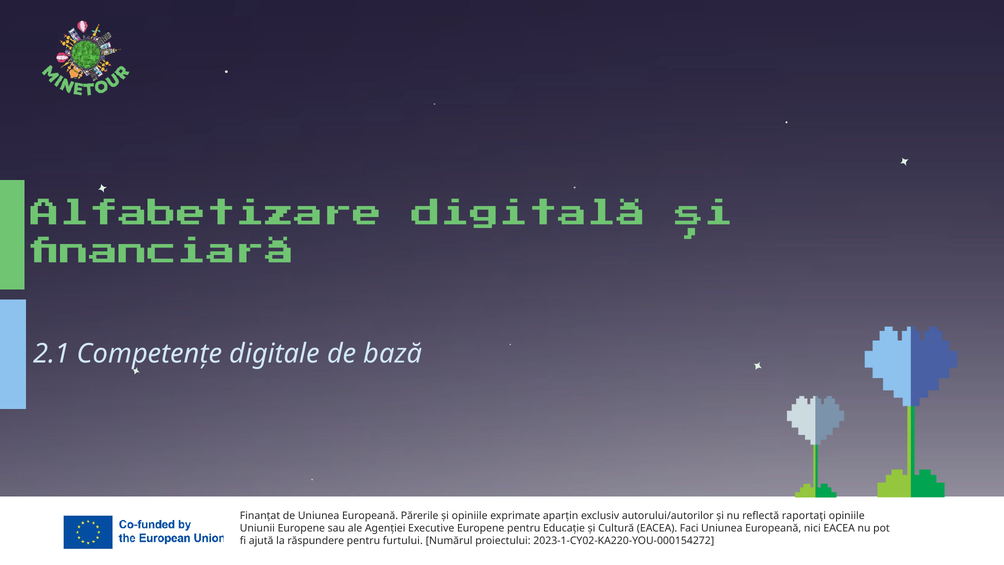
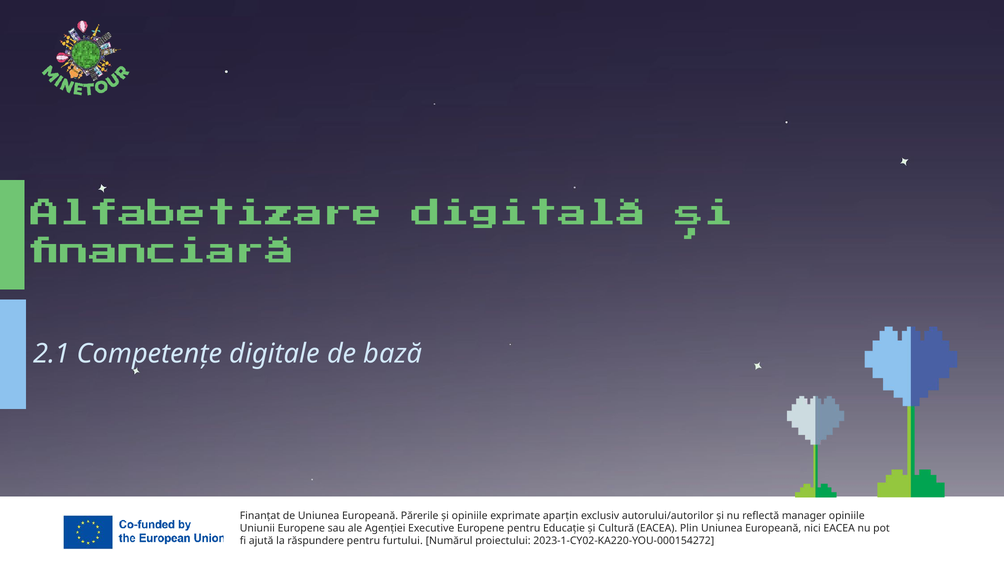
raportați: raportați -> manager (804, 516)
Faci: Faci -> Plin (689, 528)
